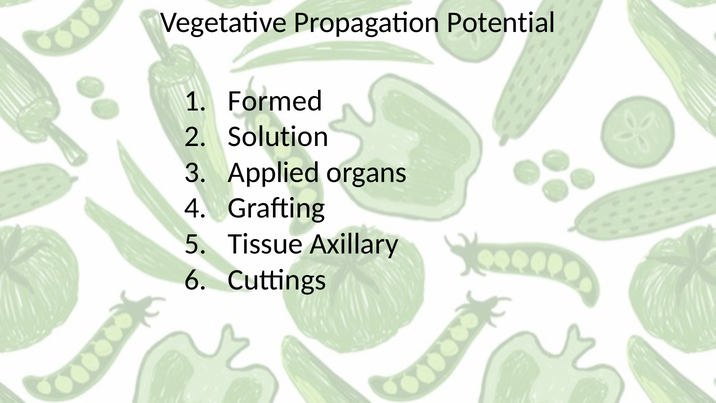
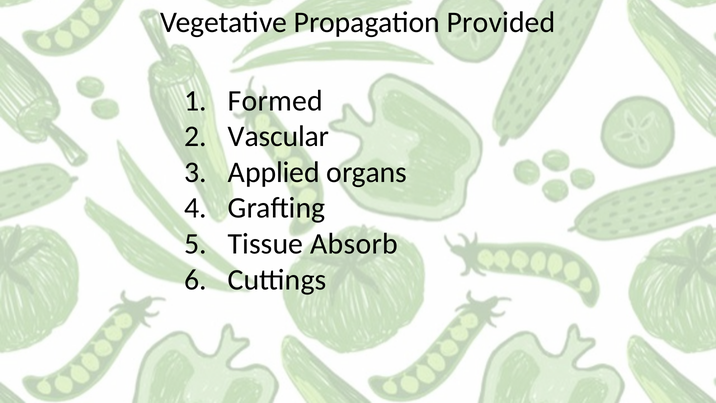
Potential: Potential -> Provided (501, 23)
Solution: Solution -> Vascular (279, 136)
Axillary: Axillary -> Absorb (354, 244)
